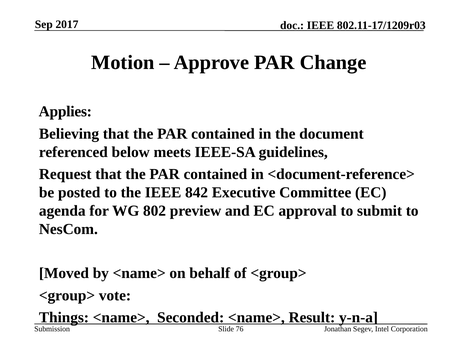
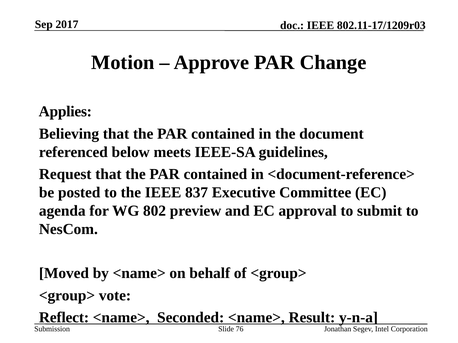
842: 842 -> 837 (197, 193)
Things: Things -> Reflect (64, 318)
